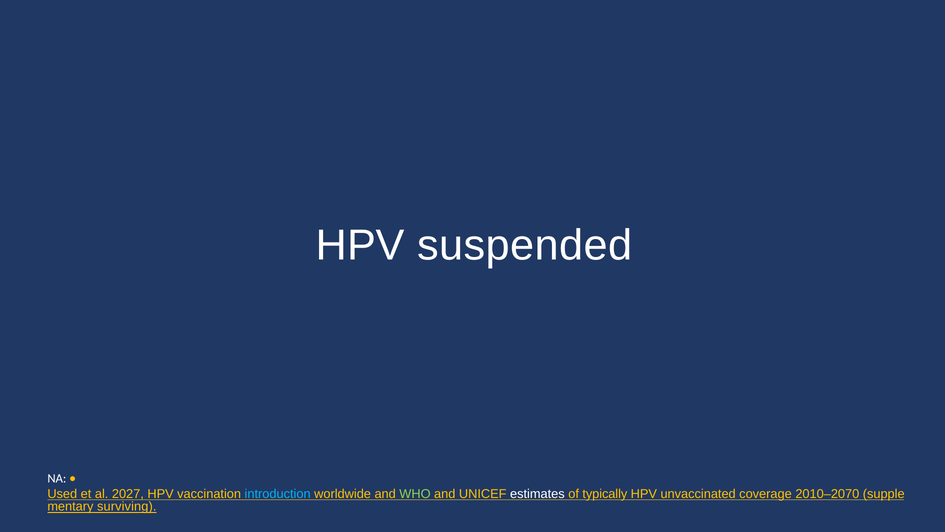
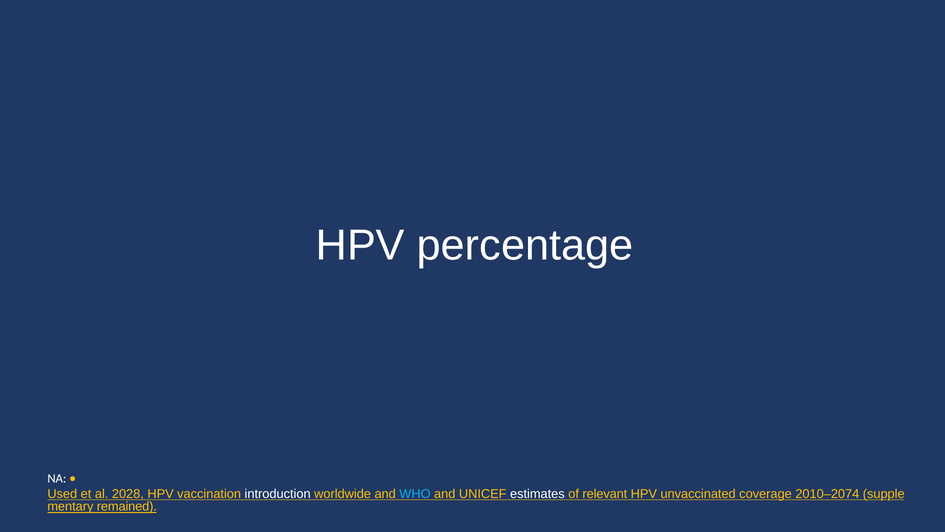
suspended: suspended -> percentage (525, 245)
2027: 2027 -> 2028 (128, 494)
introduction colour: light blue -> white (278, 494)
WHO colour: light green -> light blue (415, 494)
typically: typically -> relevant (605, 494)
2010–2070: 2010–2070 -> 2010–2074 (827, 494)
surviving: surviving -> remained (127, 506)
